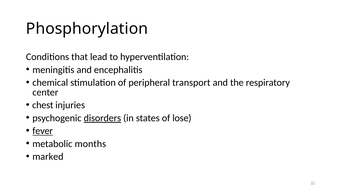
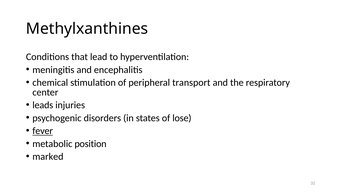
Phosphorylation: Phosphorylation -> Methylxanthines (87, 29)
chest: chest -> leads (43, 105)
disorders underline: present -> none (102, 118)
months: months -> position (91, 144)
